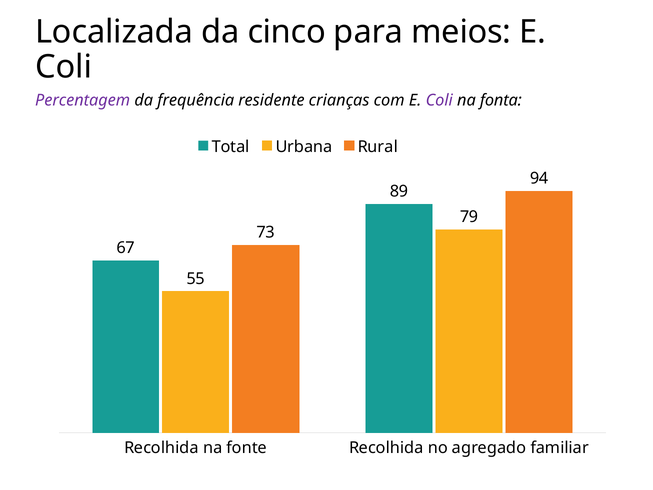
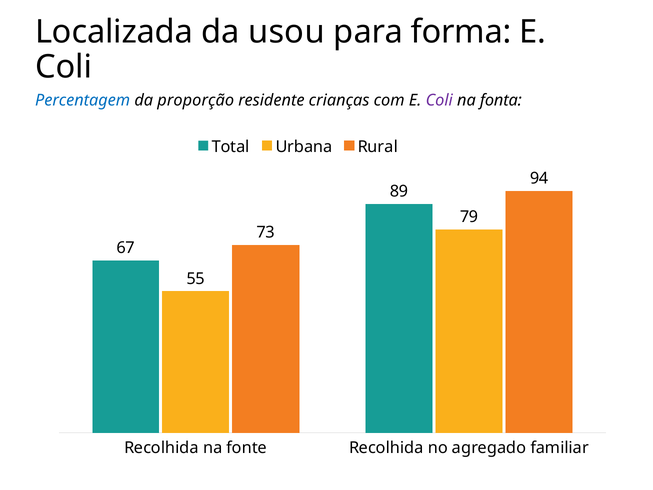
cinco: cinco -> usou (286, 32)
meios: meios -> forma (461, 32)
Percentagem colour: purple -> blue (83, 100)
frequência: frequência -> proporção (196, 100)
